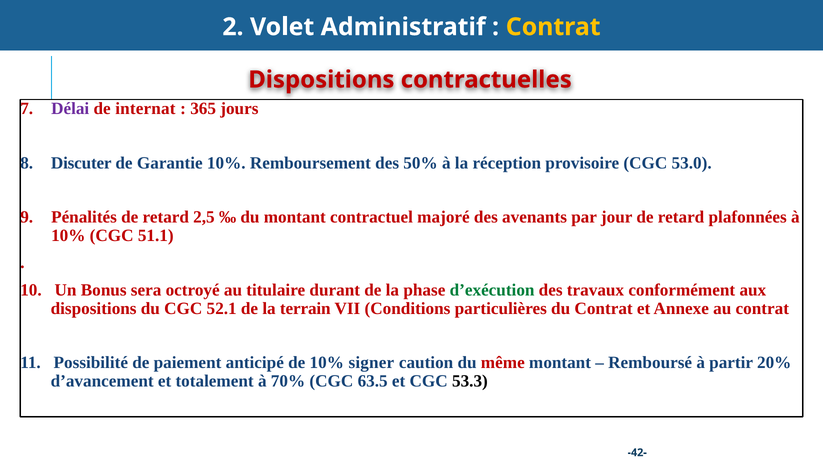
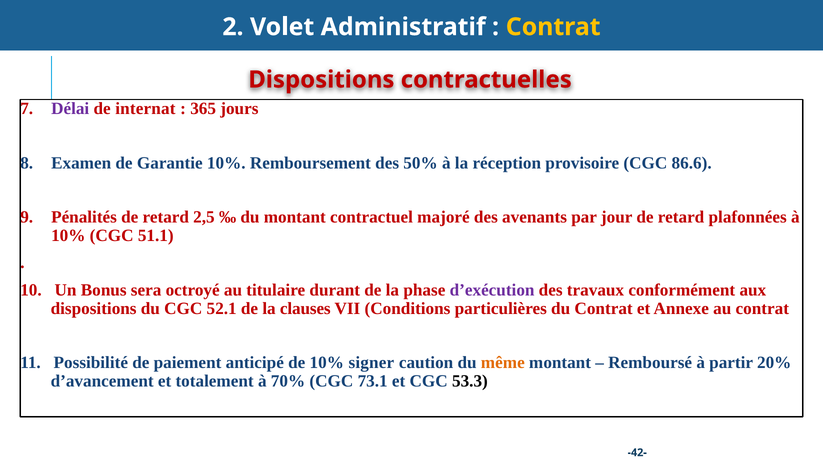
Discuter: Discuter -> Examen (81, 163)
53.0: 53.0 -> 86.6 (692, 163)
d’exécution colour: green -> purple (492, 290)
terrain: terrain -> clauses (305, 308)
même colour: red -> orange (503, 363)
63.5: 63.5 -> 73.1 (373, 381)
